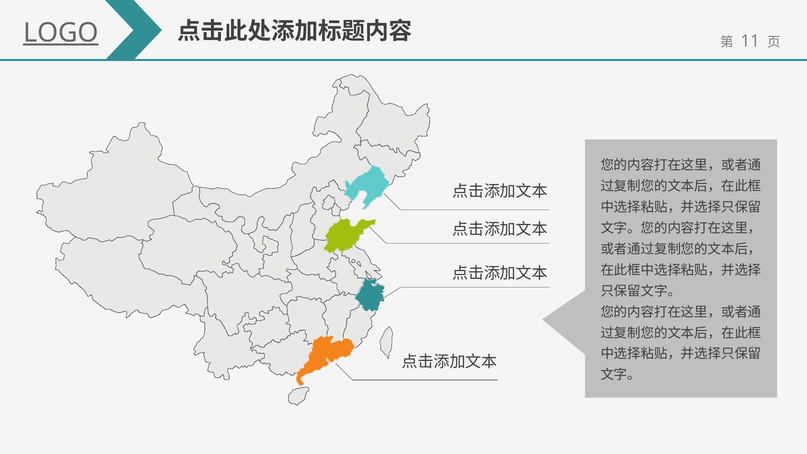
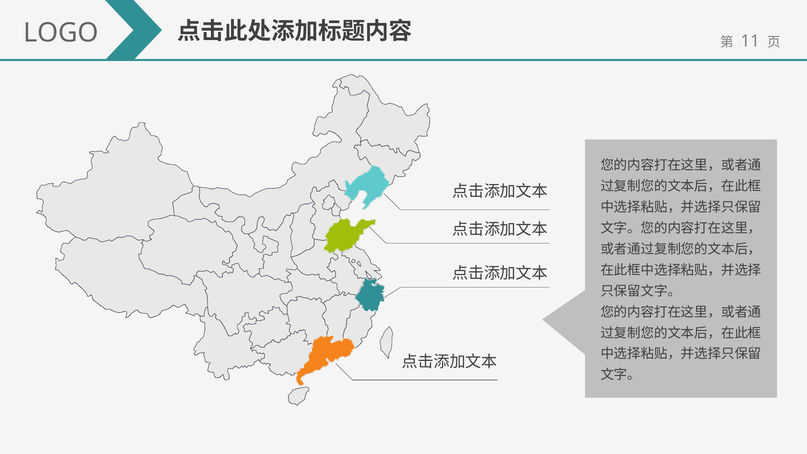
LOGO underline: present -> none (61, 33)
